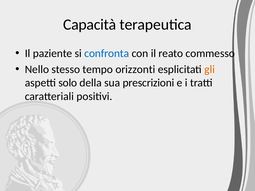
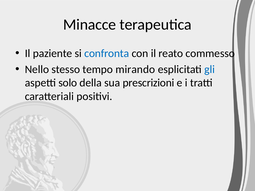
Capacità: Capacità -> Minacce (90, 25)
orizzonti: orizzonti -> mirando (135, 69)
gli colour: orange -> blue (210, 69)
